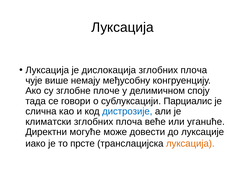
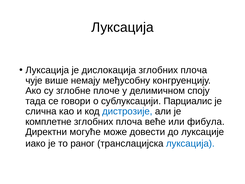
климатски: климатски -> комплетне (48, 122)
уганuће: уганuће -> фибула (206, 122)
прсте: прсте -> раног (83, 143)
луксација colour: orange -> blue (190, 143)
